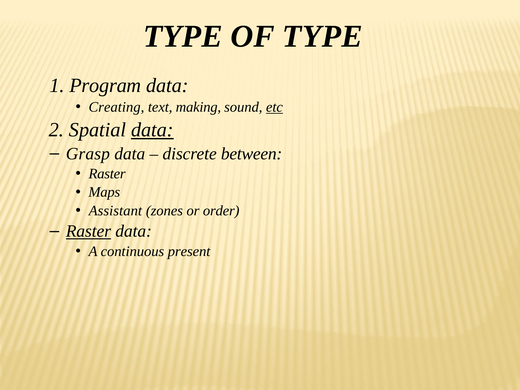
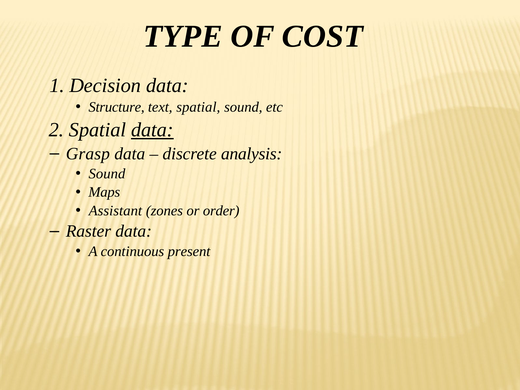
OF TYPE: TYPE -> COST (323, 36)
Program: Program -> Decision (105, 85)
Creating: Creating -> Structure (117, 107)
text making: making -> spatial (198, 107)
etc underline: present -> none (274, 107)
between: between -> analysis (252, 154)
Raster: Raster -> Sound (107, 174)
Raster underline: present -> none (88, 231)
